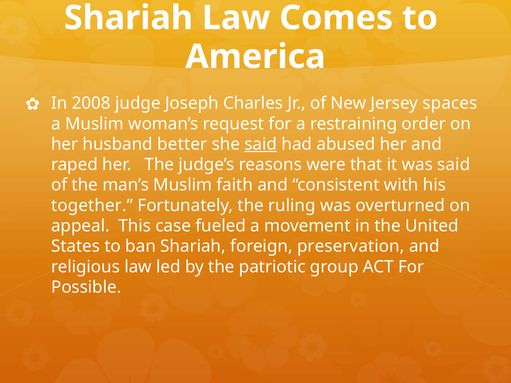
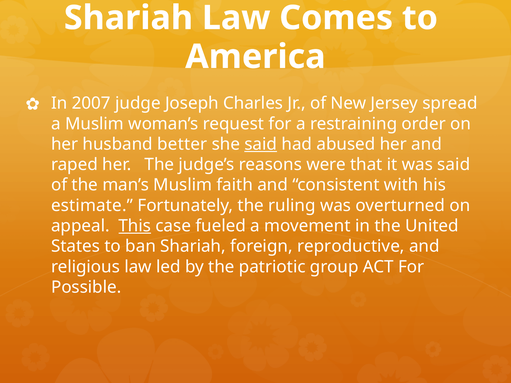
2008: 2008 -> 2007 (91, 103)
spaces: spaces -> spread (450, 103)
together: together -> estimate (92, 206)
This underline: none -> present (135, 226)
preservation: preservation -> reproductive (351, 246)
